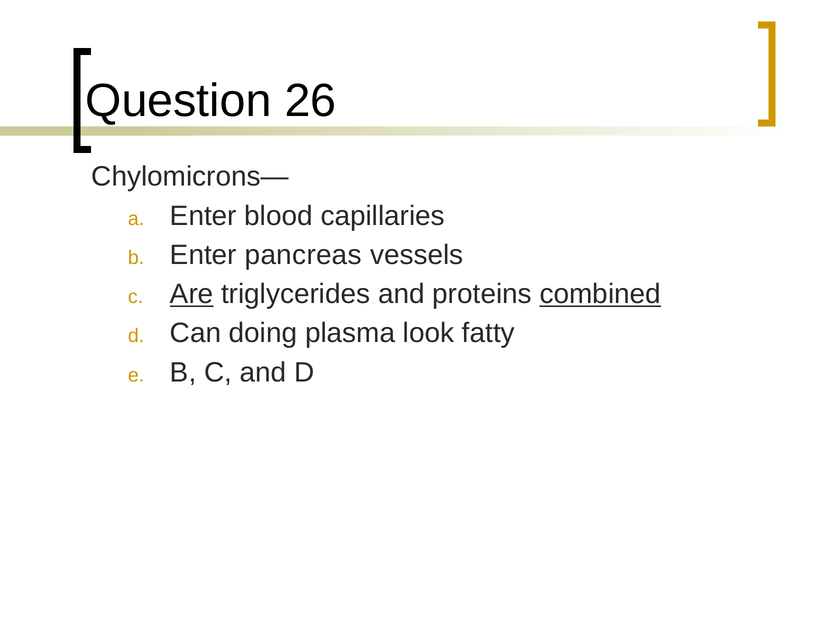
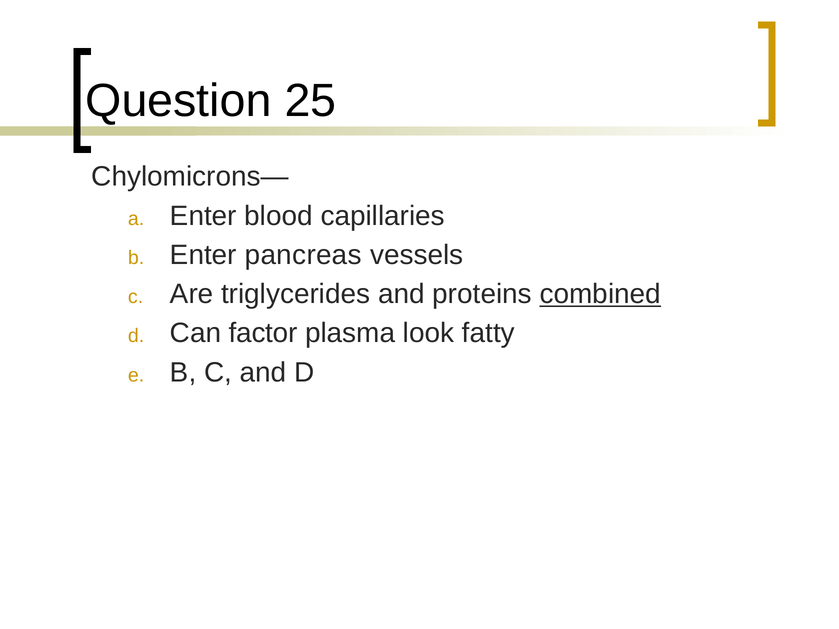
26: 26 -> 25 (310, 101)
Are underline: present -> none (192, 294)
doing: doing -> factor (263, 333)
